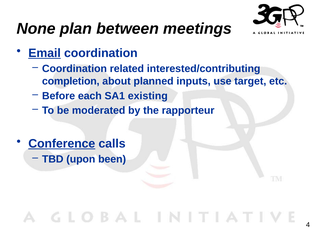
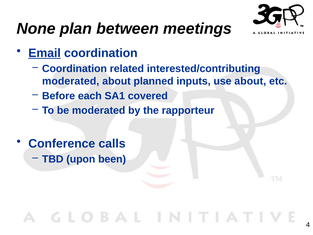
completion: completion -> moderated (71, 81)
use target: target -> about (250, 81)
existing: existing -> covered (148, 96)
Conference underline: present -> none (62, 144)
